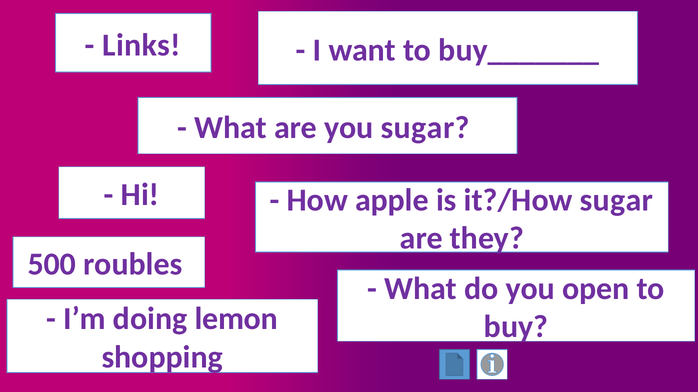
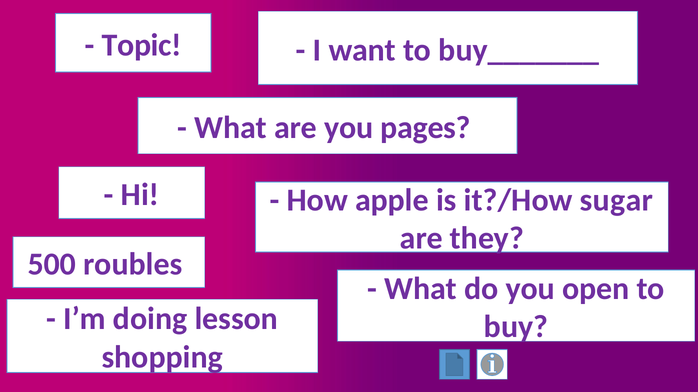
Links: Links -> Topic (142, 45)
you sugar: sugar -> pages (426, 128)
lemon: lemon -> lesson (236, 319)
